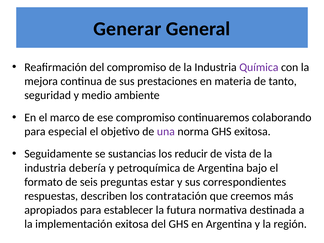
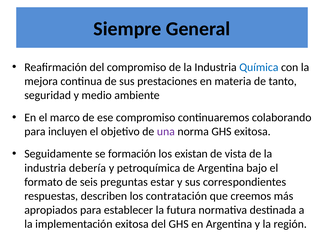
Generar: Generar -> Siempre (127, 29)
Química colour: purple -> blue (259, 67)
especial: especial -> incluyen (68, 132)
sustancias: sustancias -> formación (132, 154)
reducir: reducir -> existan (191, 154)
